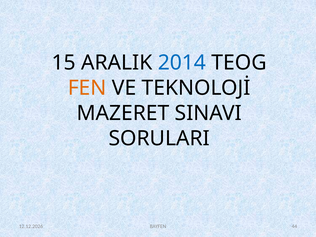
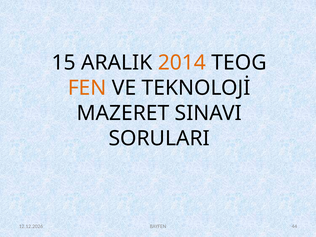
2014 colour: blue -> orange (182, 63)
